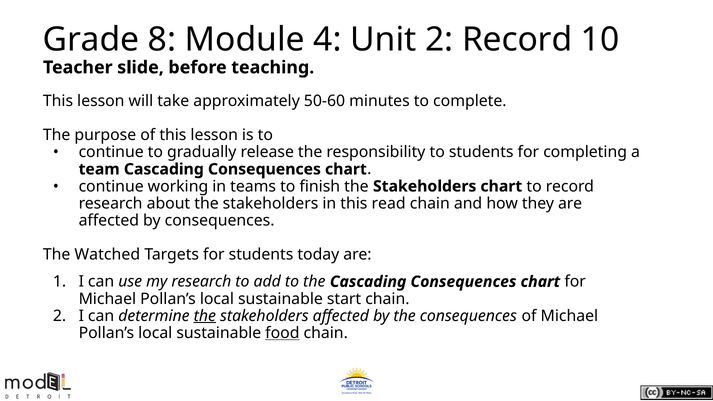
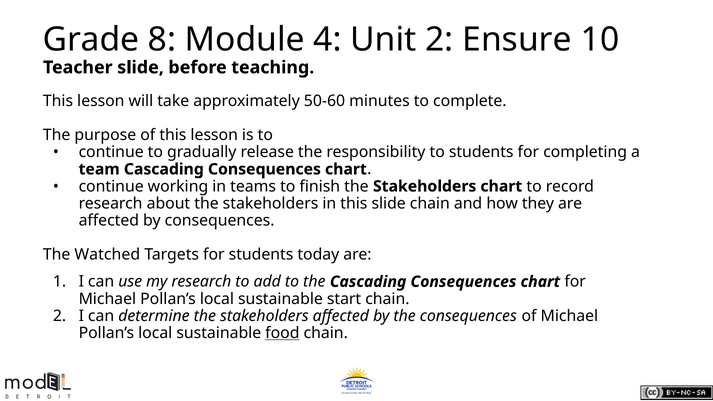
2 Record: Record -> Ensure (517, 40)
this read: read -> slide (389, 203)
the underline: present -> none (205, 316)
